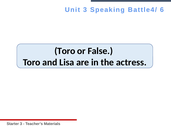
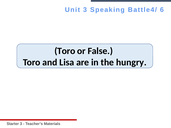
actress: actress -> hungry (131, 62)
